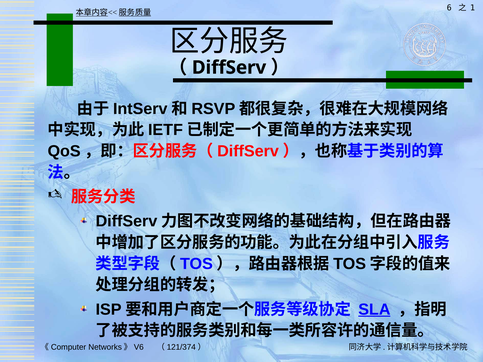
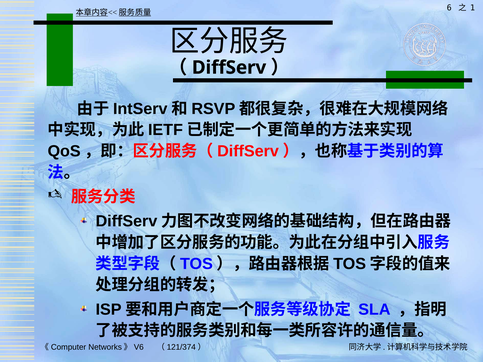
SLA underline: present -> none (374, 310)
